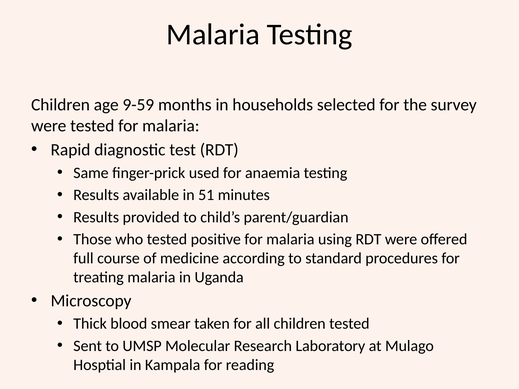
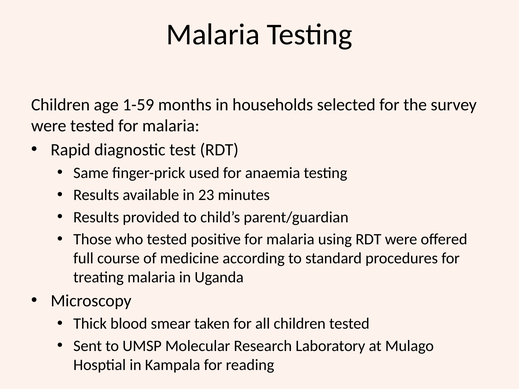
9-59: 9-59 -> 1-59 (138, 105)
51: 51 -> 23 (206, 195)
